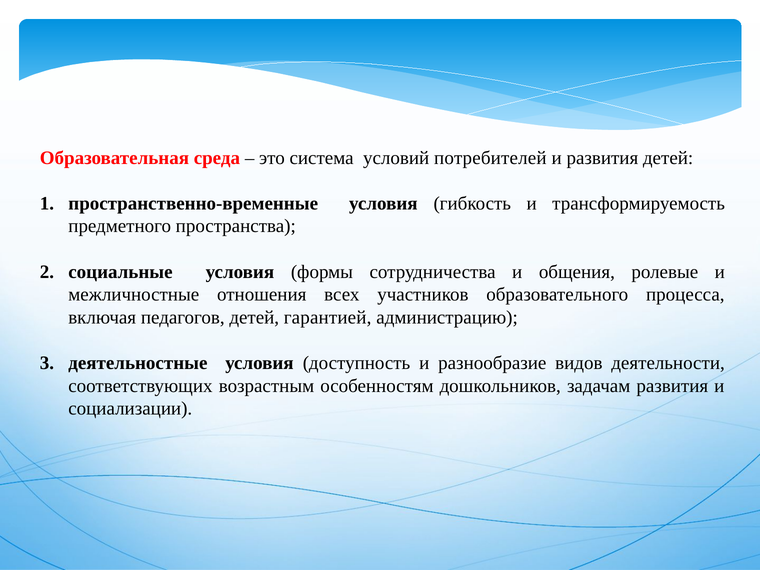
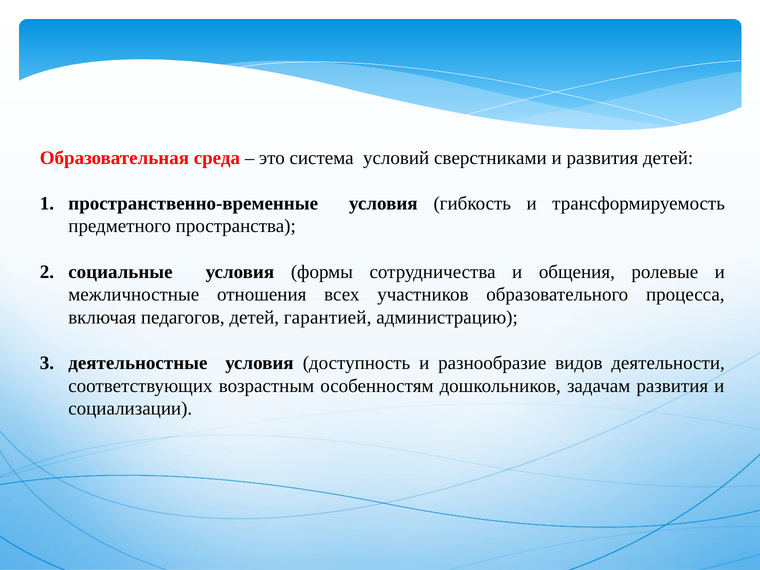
потребителей: потребителей -> сверстниками (490, 158)
